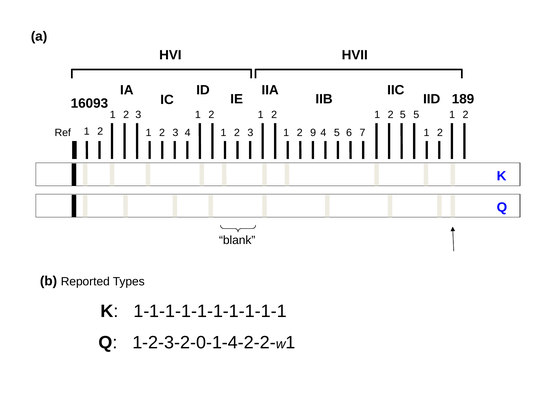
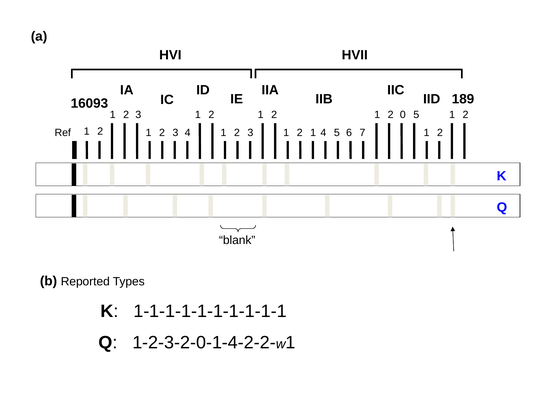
2 5: 5 -> 0 (403, 115)
9: 9 -> 1 (313, 133)
